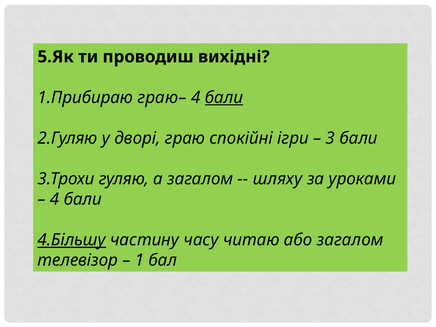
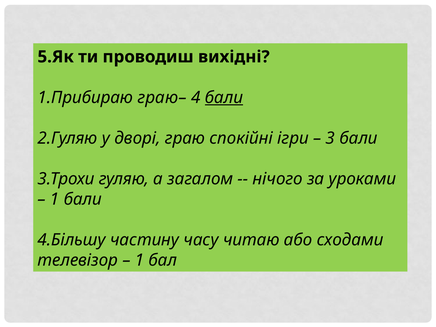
шляху: шляху -> нічого (278, 179)
4: 4 -> 1 (55, 199)
4.Більшу underline: present -> none (72, 240)
або загалом: загалом -> сходами (350, 240)
